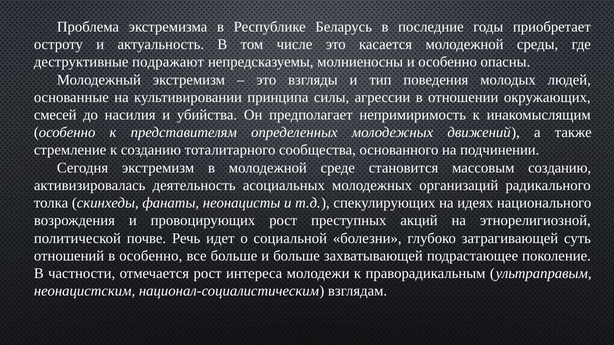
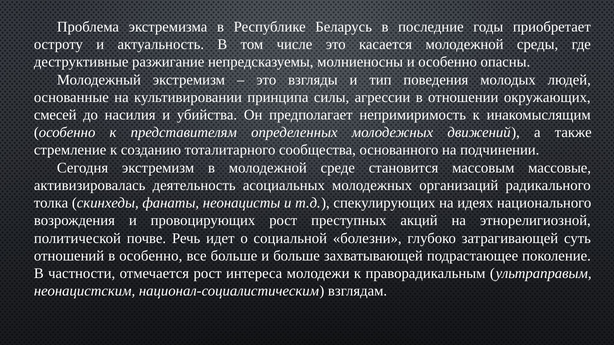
подражают: подражают -> разжигание (168, 62)
массовым созданию: созданию -> массовые (560, 168)
